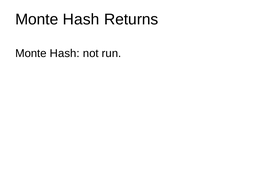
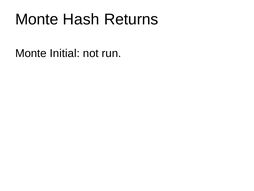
Hash: Hash -> Initial (65, 53)
